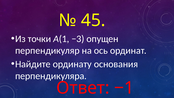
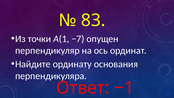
45: 45 -> 83 (93, 20)
−3: −3 -> −7 (78, 39)
